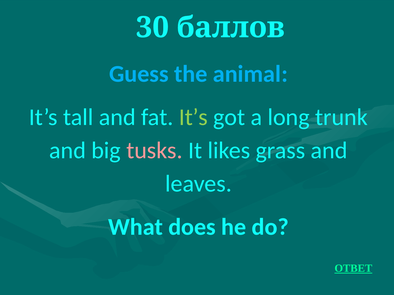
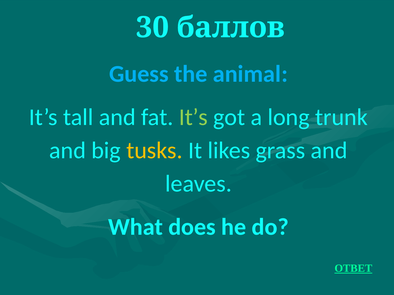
tusks colour: pink -> yellow (154, 151)
